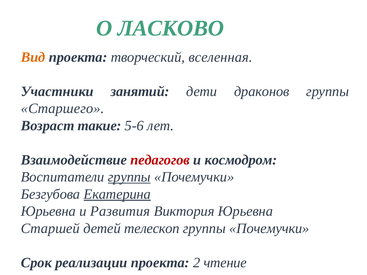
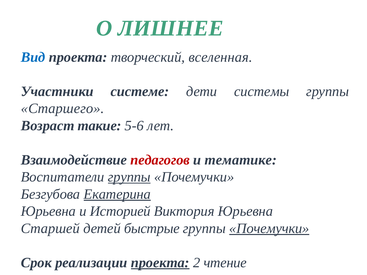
ЛАСКОВО: ЛАСКОВО -> ЛИШНЕЕ (171, 28)
Вид colour: orange -> blue (33, 57)
занятий: занятий -> системе (140, 92)
драконов: драконов -> системы (262, 92)
космодром: космодром -> тематике (241, 160)
Развития: Развития -> Историей (120, 211)
телескоп: телескоп -> быстрые (152, 229)
Почемучки underline: none -> present (269, 229)
проекта underline: none -> present (160, 263)
